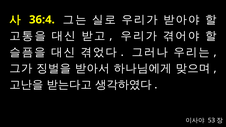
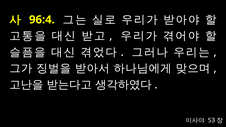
36:4: 36:4 -> 96:4 (42, 20)
